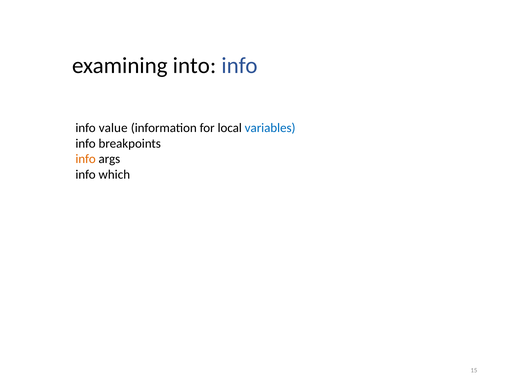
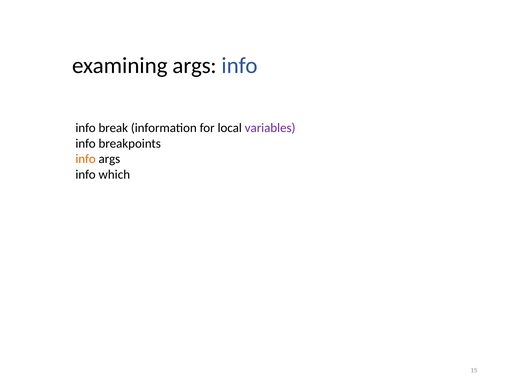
examining into: into -> args (195, 66)
value: value -> break (113, 128)
variables colour: blue -> purple (270, 128)
